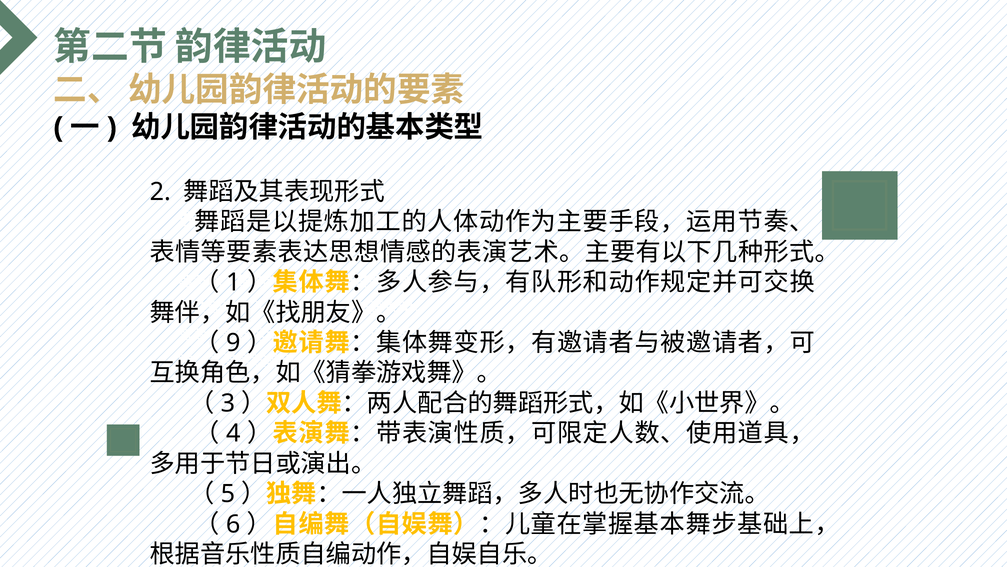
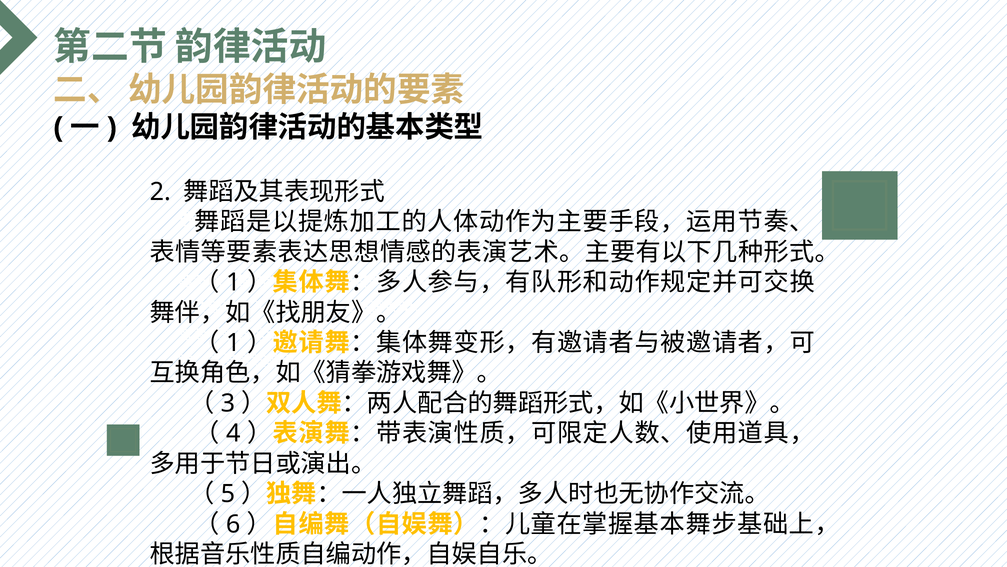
9: 9 -> 1 (233, 343)
